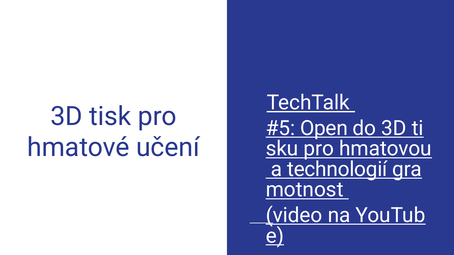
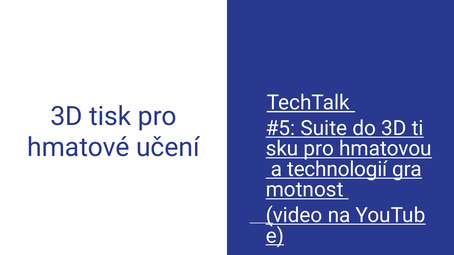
Open: Open -> Suite (324, 129)
